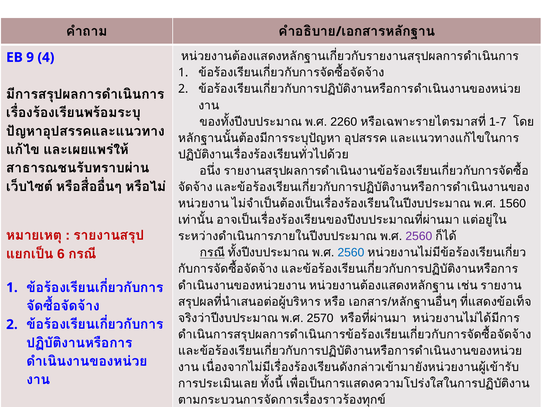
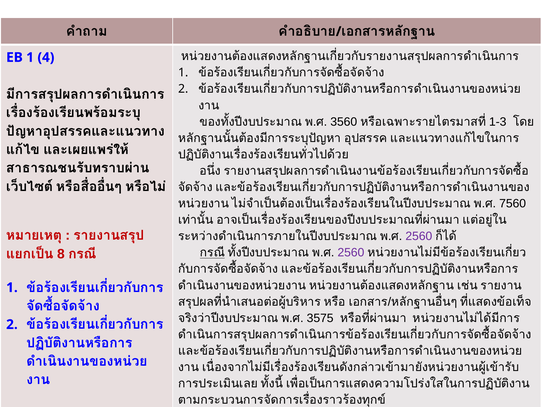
EB 9: 9 -> 1 (30, 57)
2260: 2260 -> 3560 (344, 122)
1-7: 1-7 -> 1-3 (498, 122)
1560: 1560 -> 7560 (513, 203)
2560 colour: blue -> purple (351, 252)
6: 6 -> 8 (61, 254)
2570: 2570 -> 3575 (320, 318)
